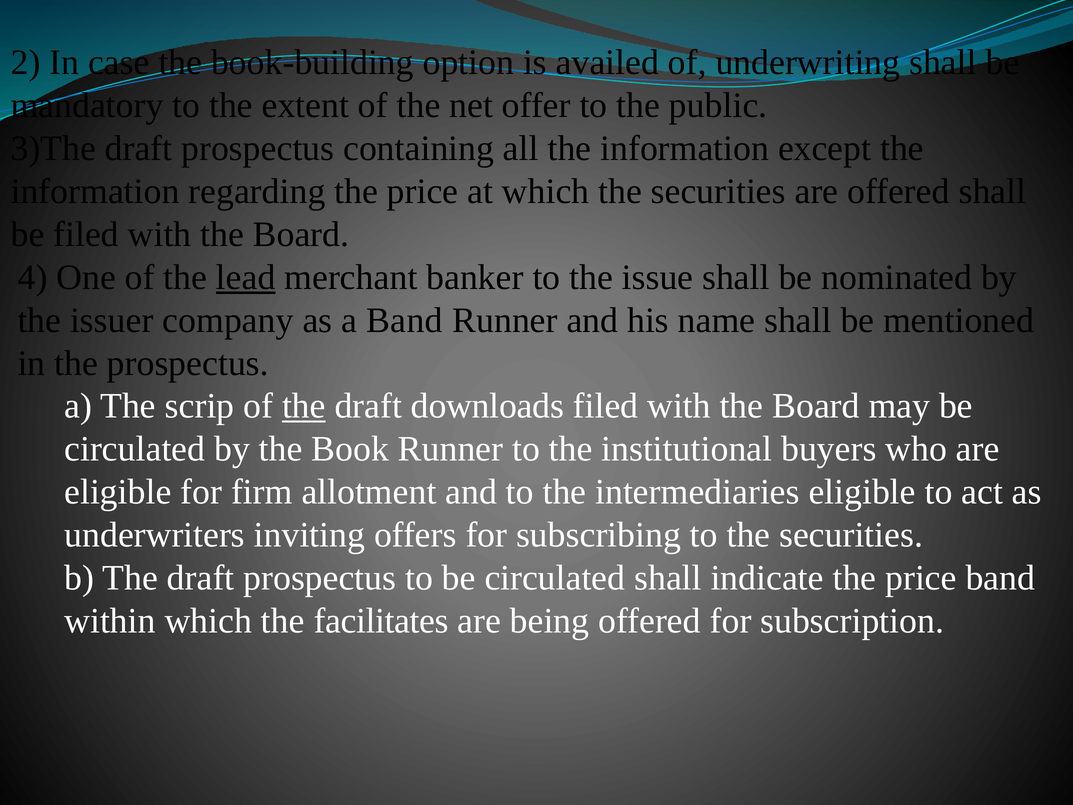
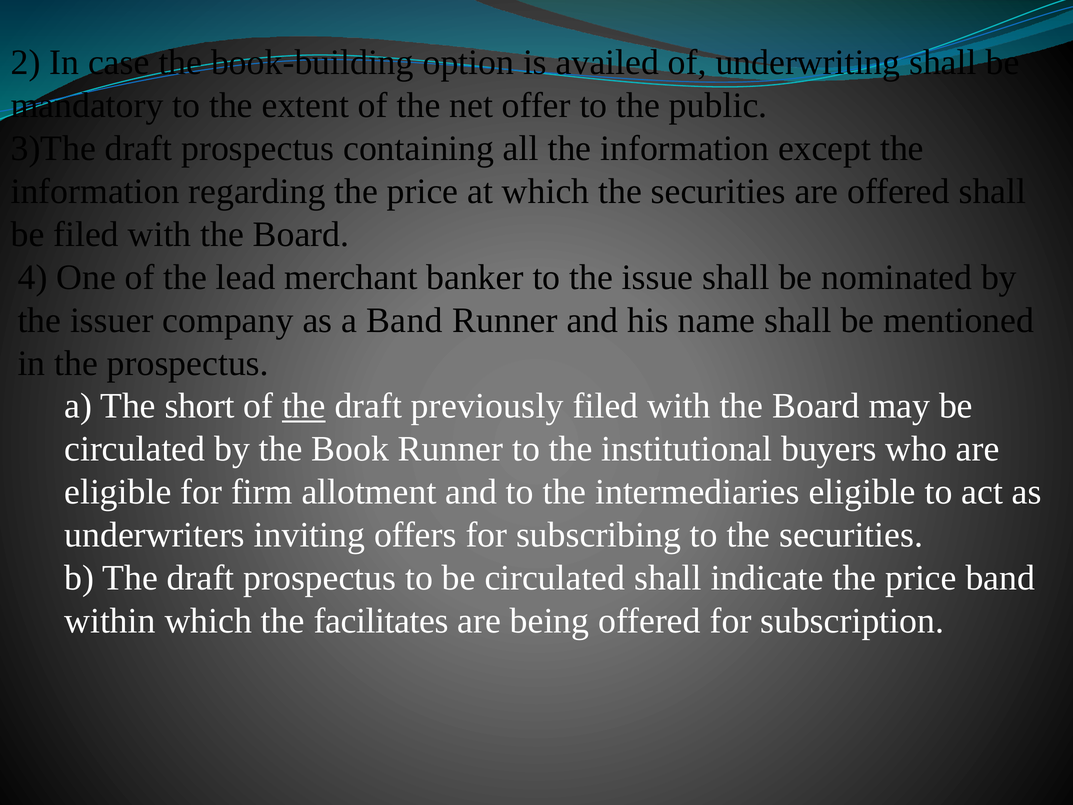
lead underline: present -> none (246, 277)
scrip: scrip -> short (200, 406)
downloads: downloads -> previously (487, 406)
